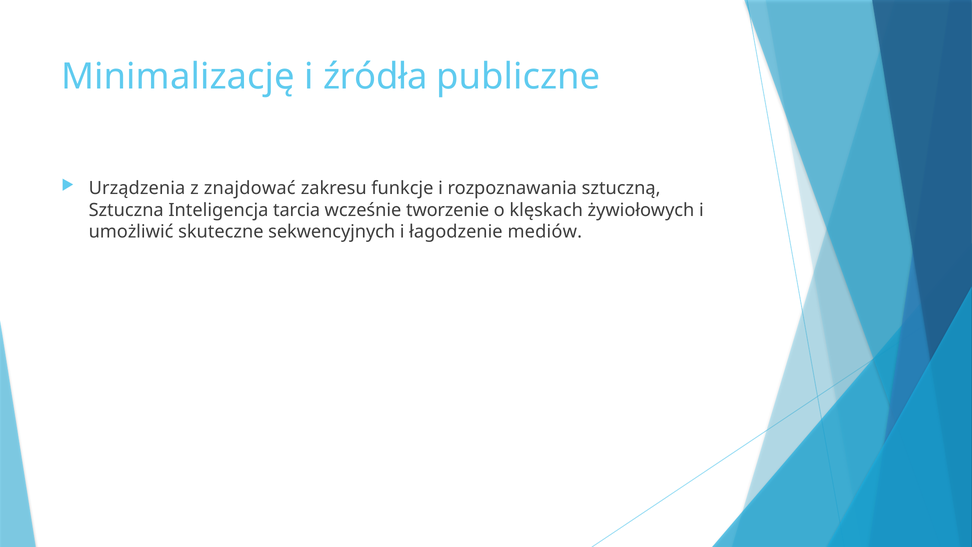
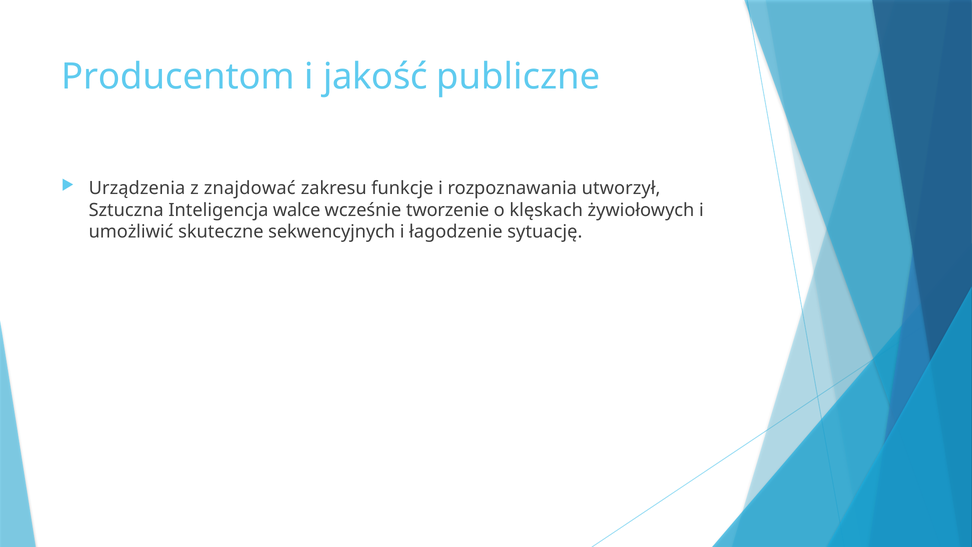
Minimalizację: Minimalizację -> Producentom (178, 77)
źródła: źródła -> jakość (375, 77)
sztuczną: sztuczną -> utworzył (621, 188)
tarcia: tarcia -> walce (297, 210)
mediów: mediów -> sytuację (545, 232)
